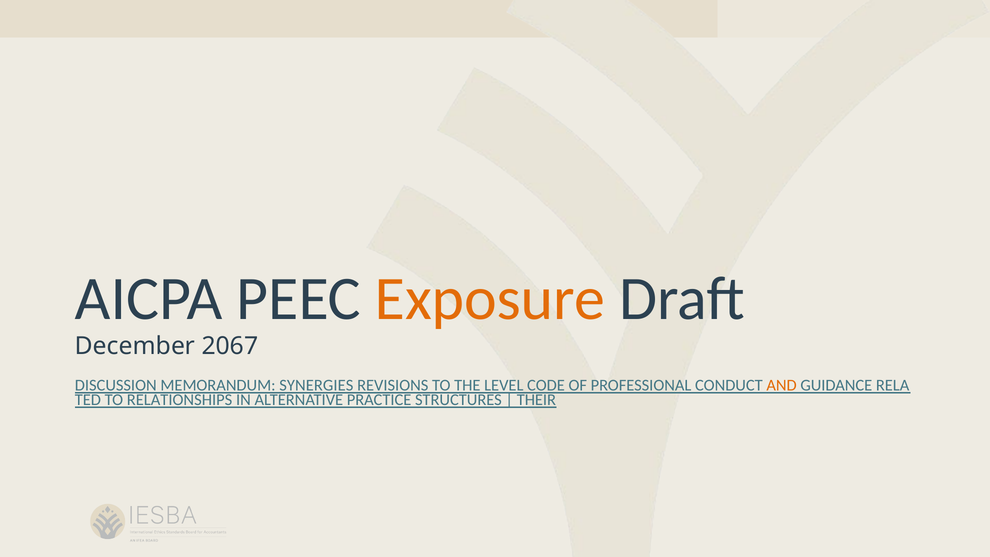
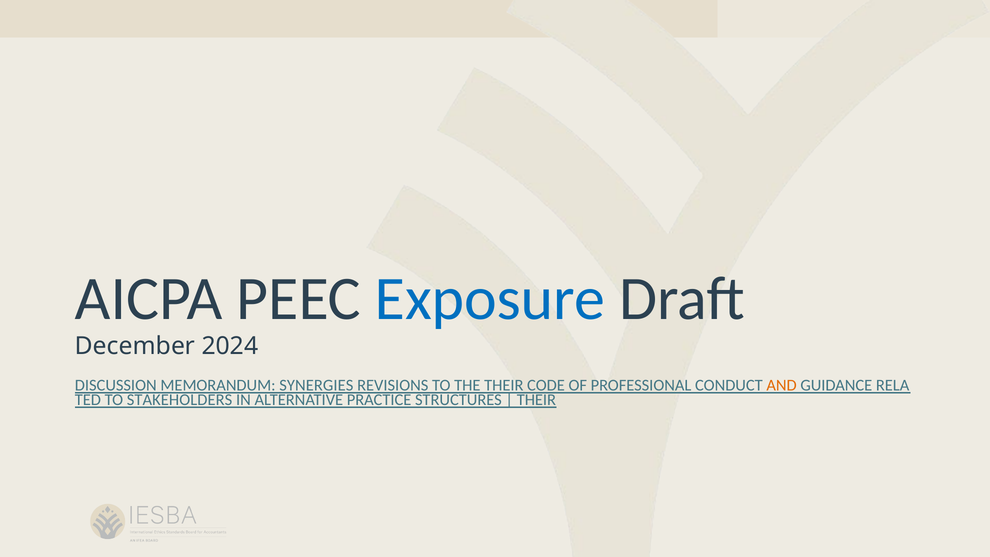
Exposure colour: orange -> blue (490, 299)
2067: 2067 -> 2024 (230, 346)
THE LEVEL: LEVEL -> THEIR (504, 385)
RELATIONSHIPS: RELATIONSHIPS -> STAKEHOLDERS (180, 400)
